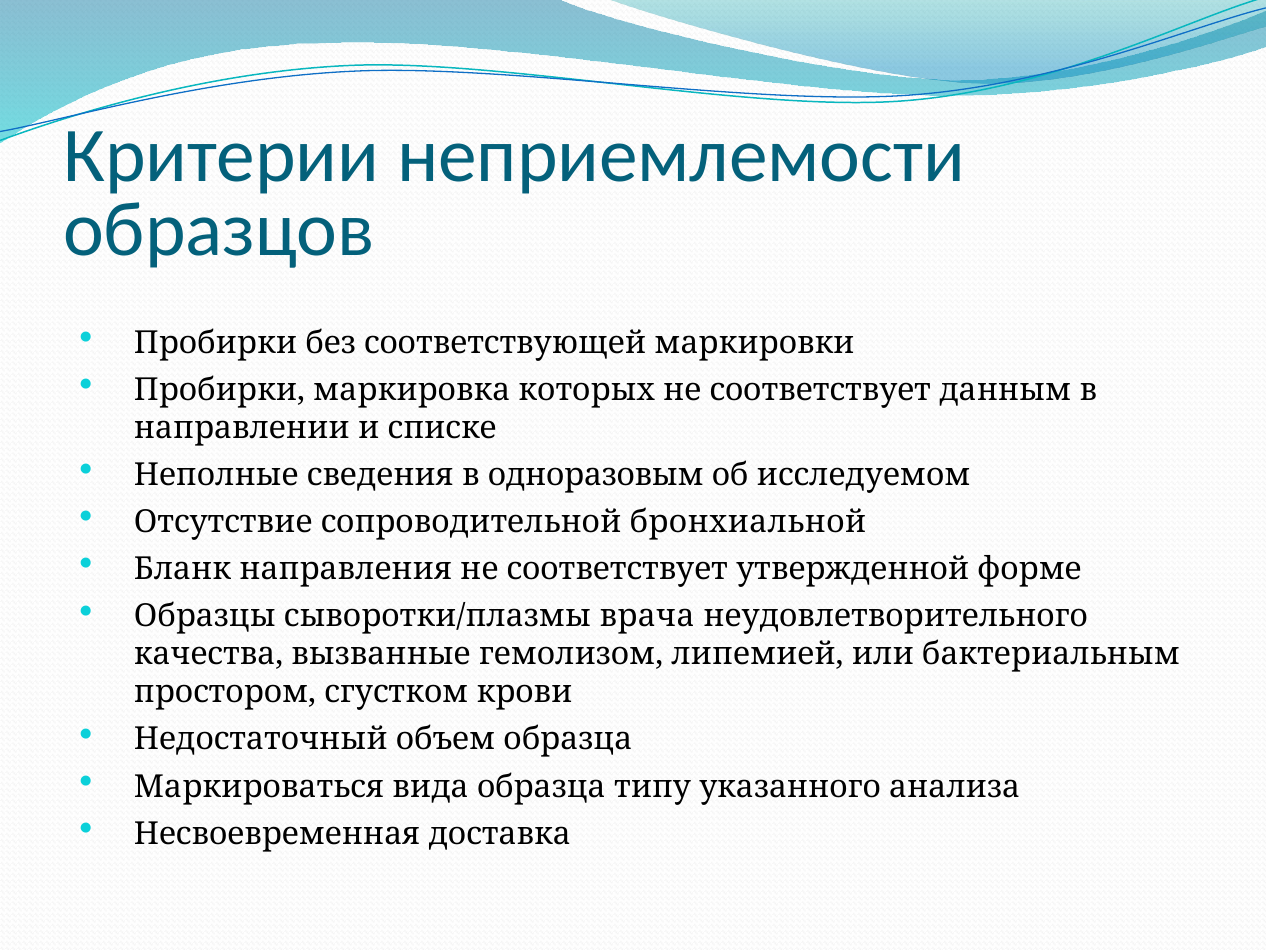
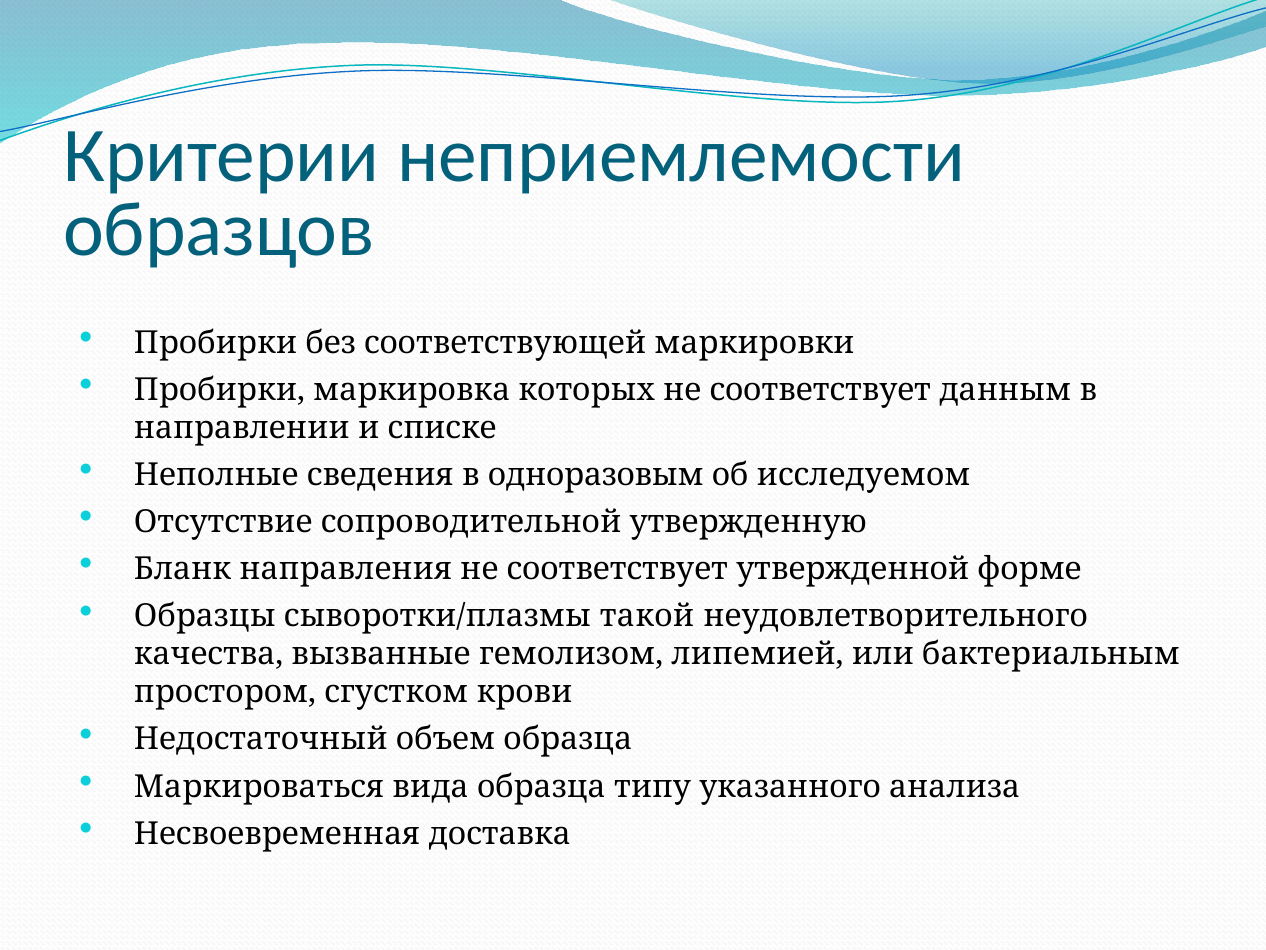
бронхиальной: бронхиальной -> утвержденную (748, 522)
врача: врача -> такой (647, 616)
